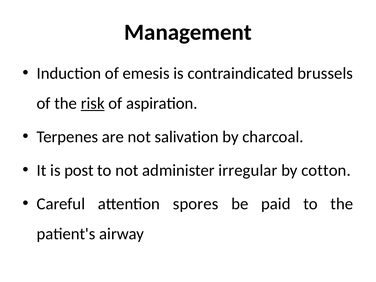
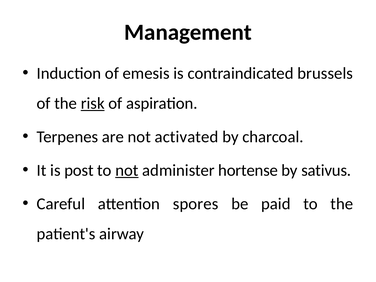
salivation: salivation -> activated (187, 137)
not underline: none -> present (127, 170)
irregular: irregular -> hortense (248, 170)
cotton: cotton -> sativus (326, 170)
